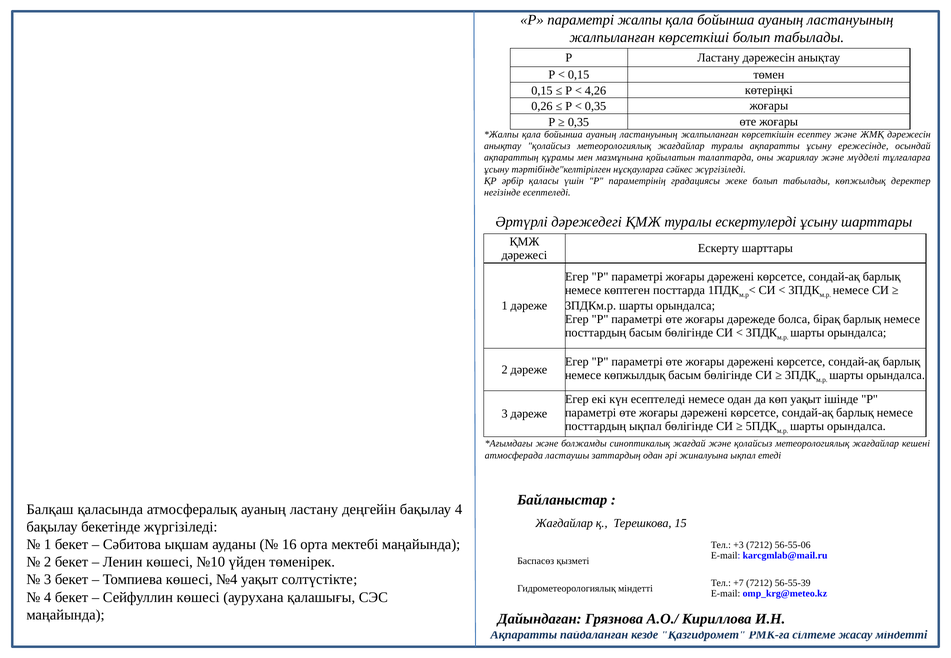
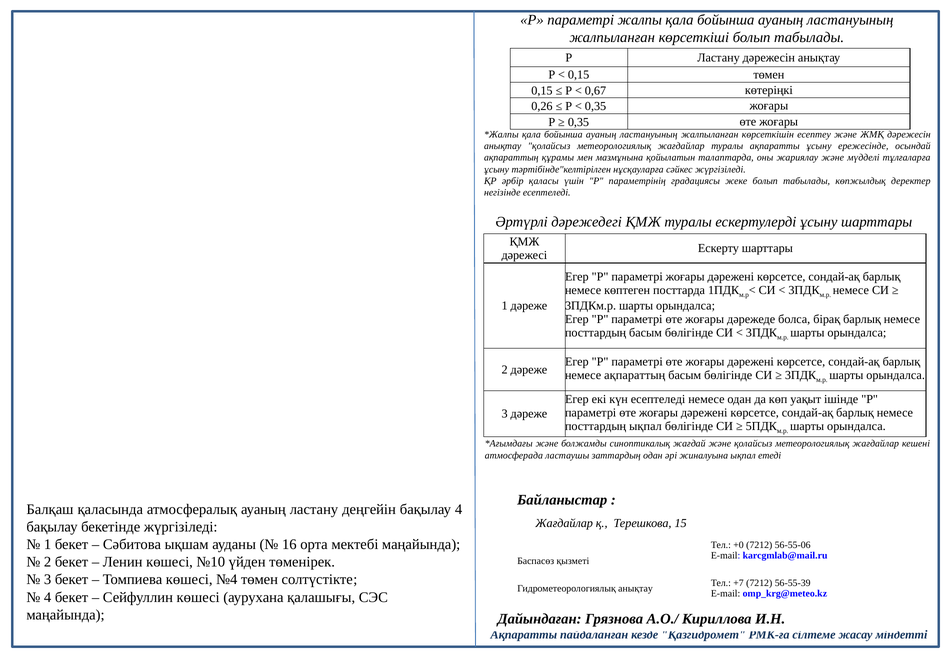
4,26: 4,26 -> 0,67 (596, 91)
немесе көпжылдық: көпжылдық -> ақпараттың (635, 375)
+3: +3 -> +0 (739, 545)
№4 уақыт: уақыт -> төмен (260, 580)
Гидрометеорологиялық міндетті: міндетті -> анықтау (635, 589)
